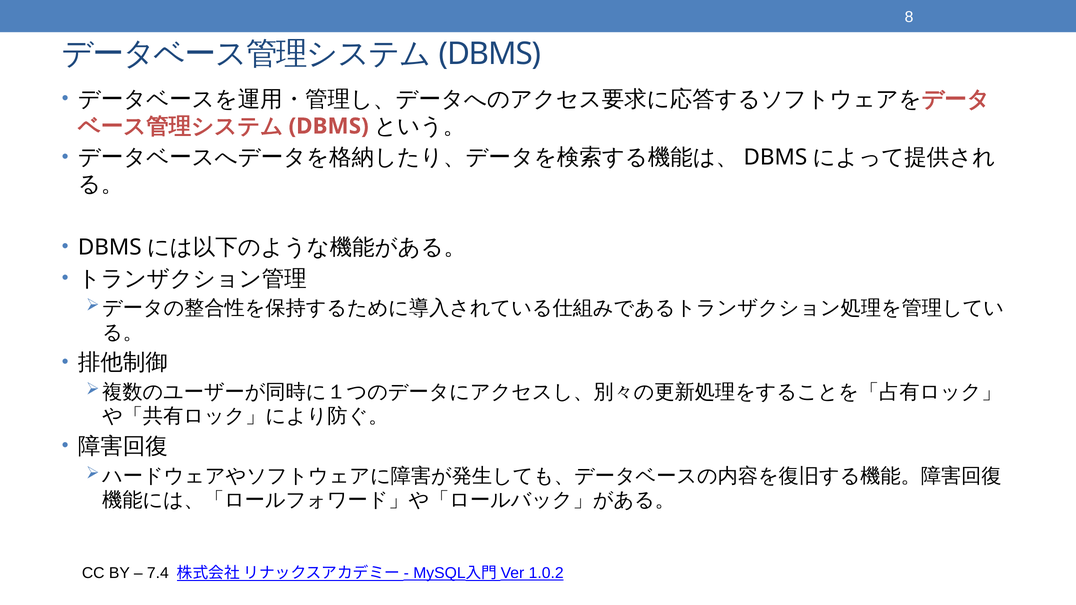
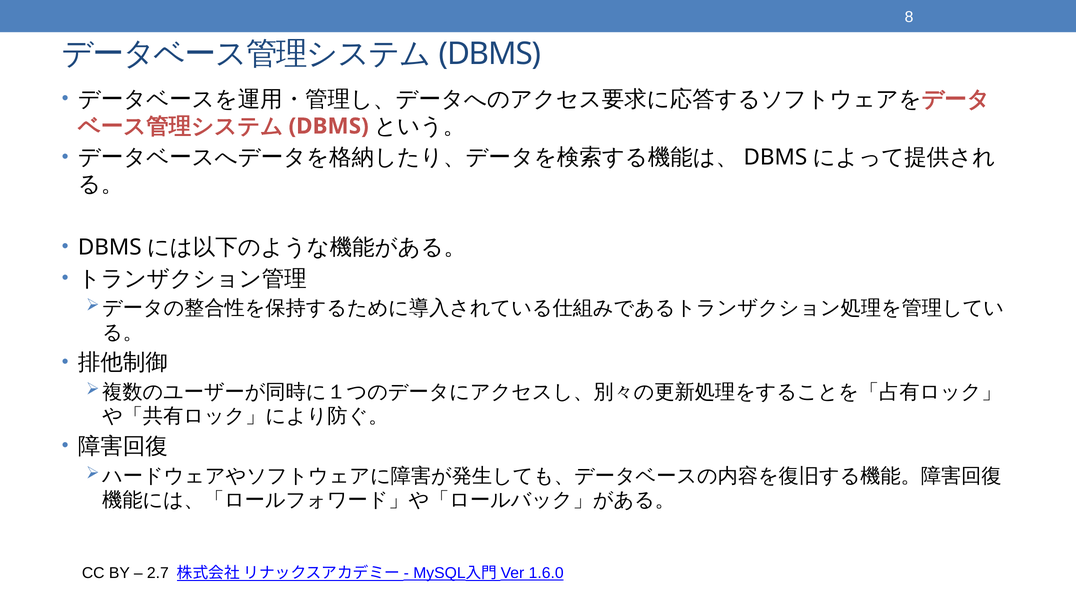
7.4: 7.4 -> 2.7 (158, 573)
1.0.2: 1.0.2 -> 1.6.0 (546, 573)
